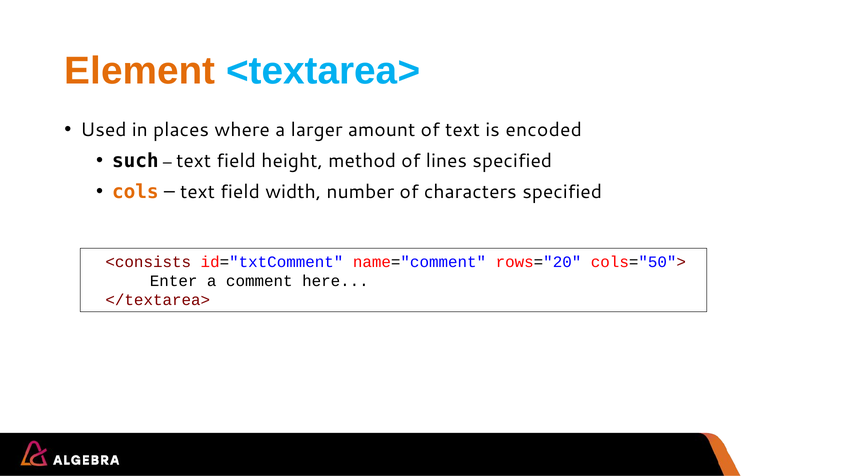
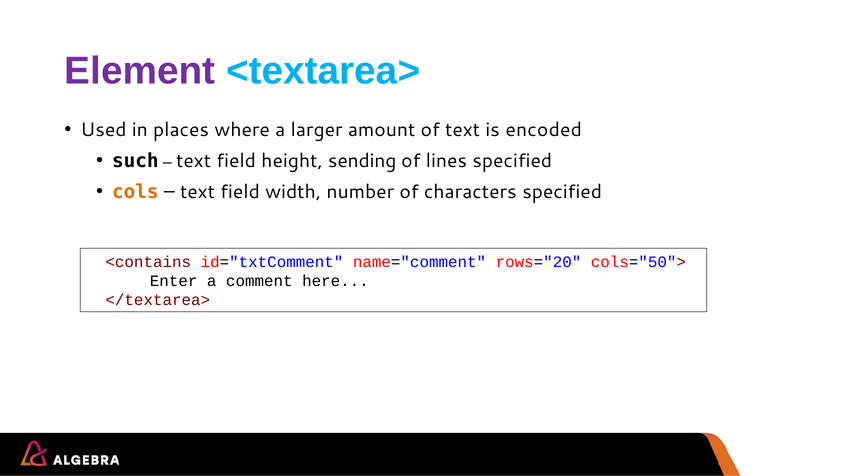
Element colour: orange -> purple (140, 71)
method: method -> sending (362, 161)
<consists: <consists -> <contains (148, 262)
